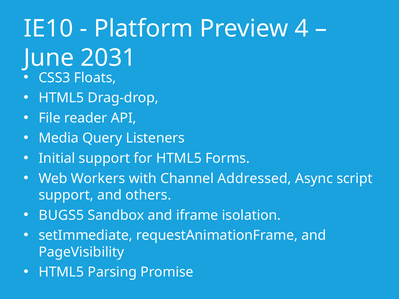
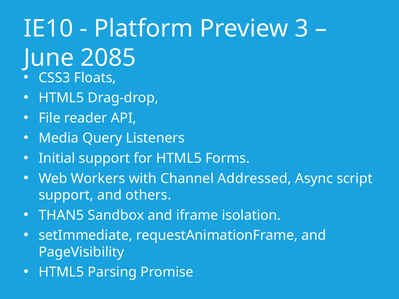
4: 4 -> 3 (302, 29)
2031: 2031 -> 2085 (108, 58)
BUGS5: BUGS5 -> THAN5 (61, 215)
